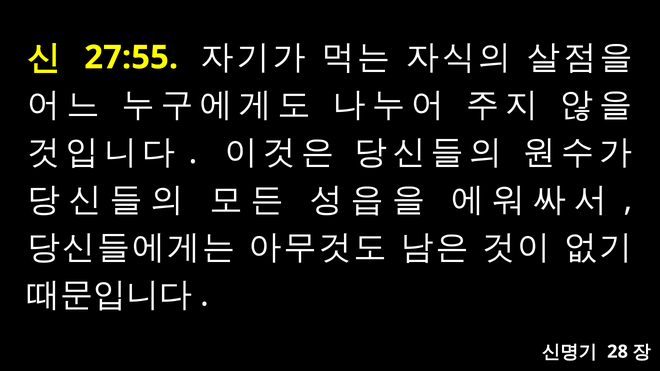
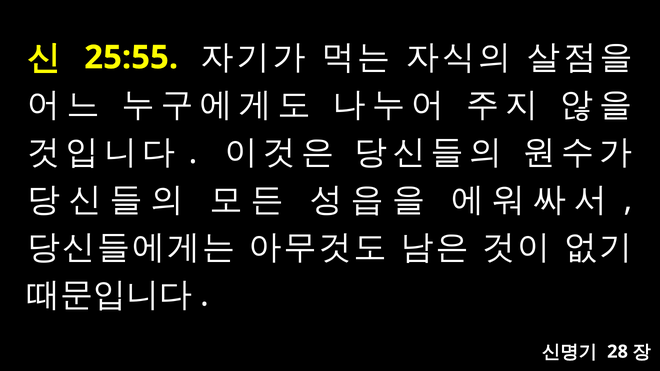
27:55: 27:55 -> 25:55 (131, 58)
